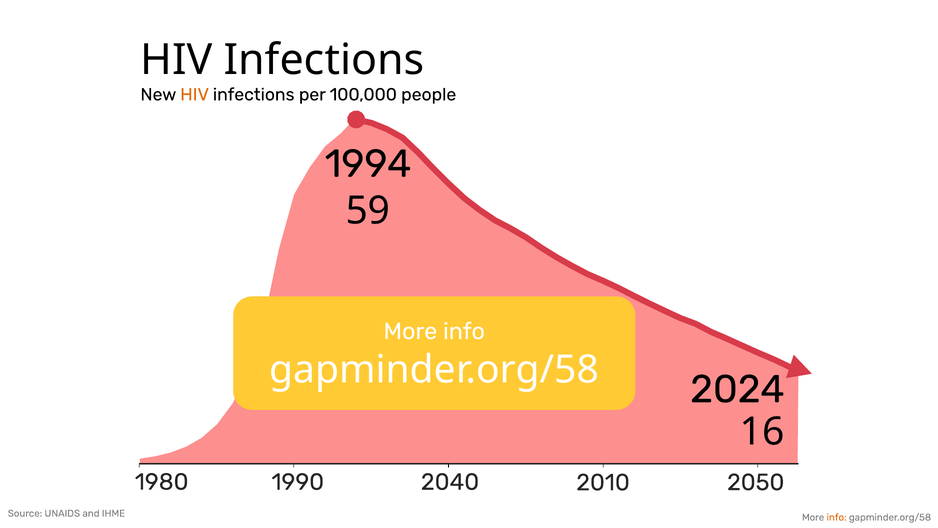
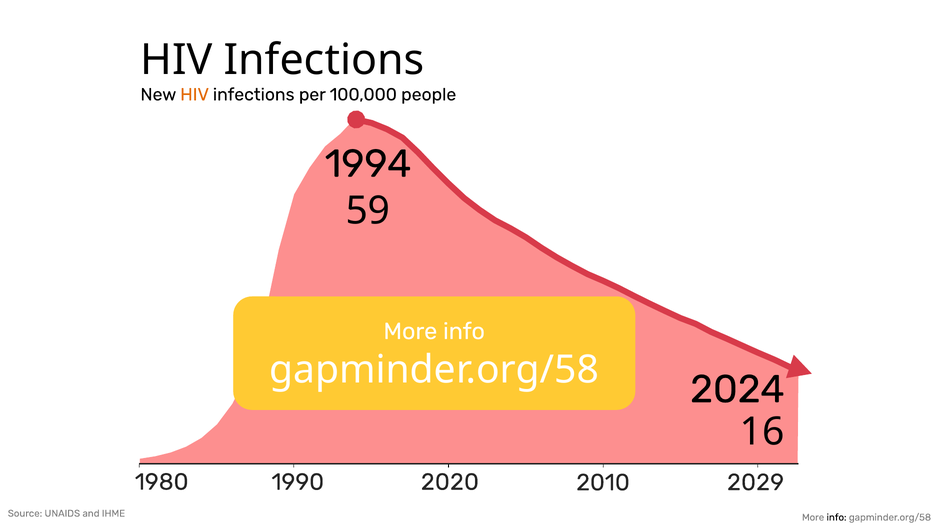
2040: 2040 -> 2020 (450, 482)
2050: 2050 -> 2029 (756, 482)
info colour: orange -> black (837, 517)
